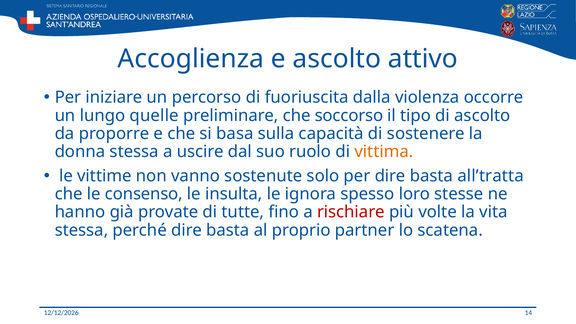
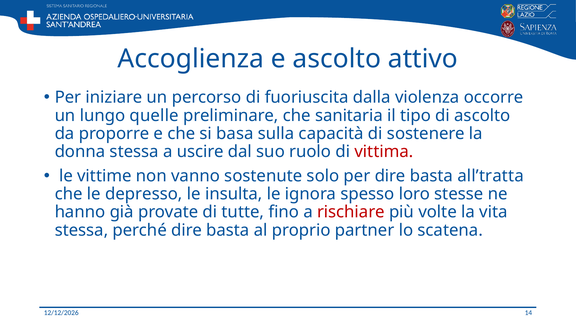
soccorso: soccorso -> sanitaria (349, 115)
vittima colour: orange -> red (384, 152)
consenso: consenso -> depresso (144, 194)
